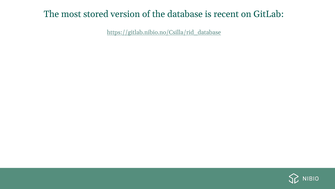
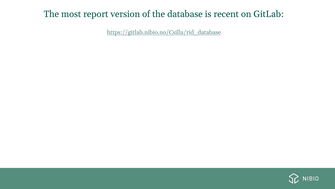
stored: stored -> report (96, 14)
